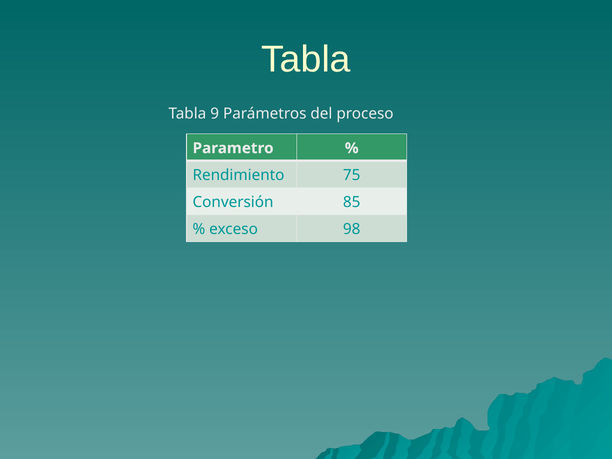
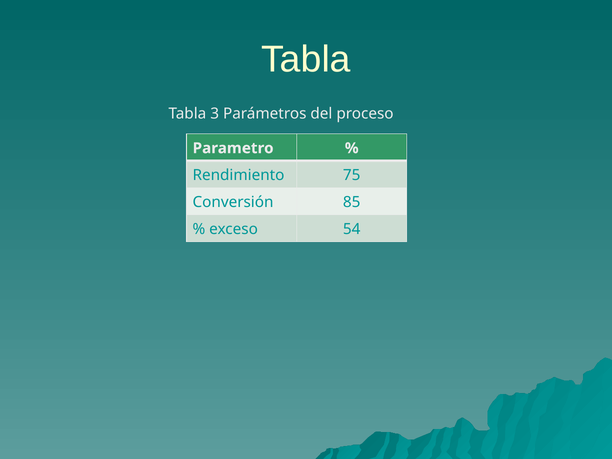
9: 9 -> 3 (215, 114)
98: 98 -> 54 (352, 229)
